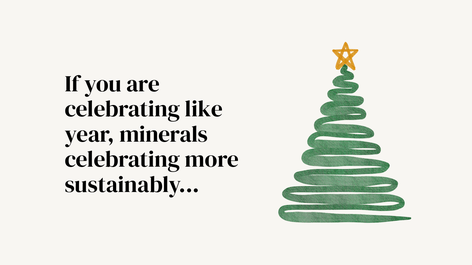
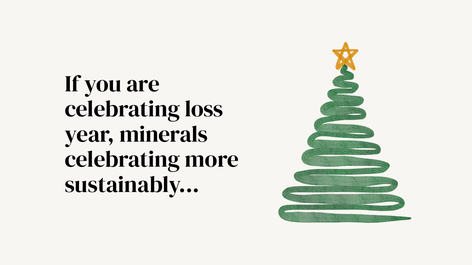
like: like -> loss (204, 109)
